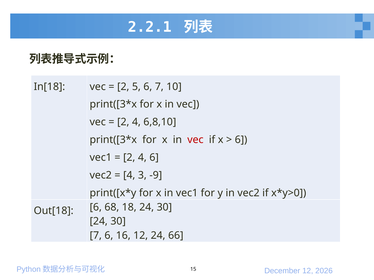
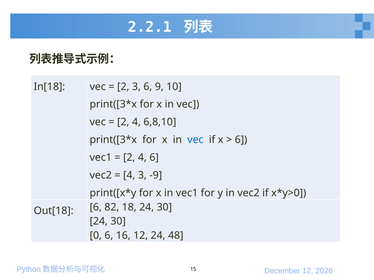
2 5: 5 -> 3 (136, 87)
6 7: 7 -> 9 (159, 87)
vec colour: red -> blue (195, 140)
68: 68 -> 82 (112, 208)
7: 7 -> 0 (96, 236)
66: 66 -> 48 (176, 236)
